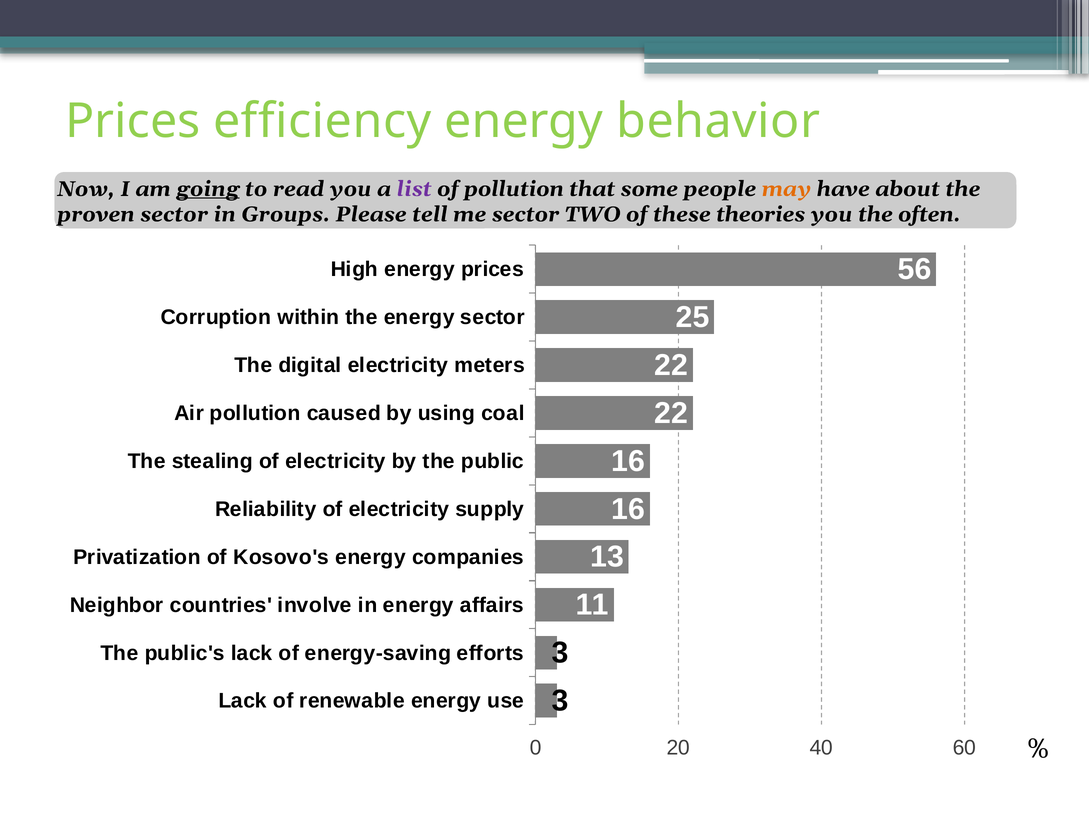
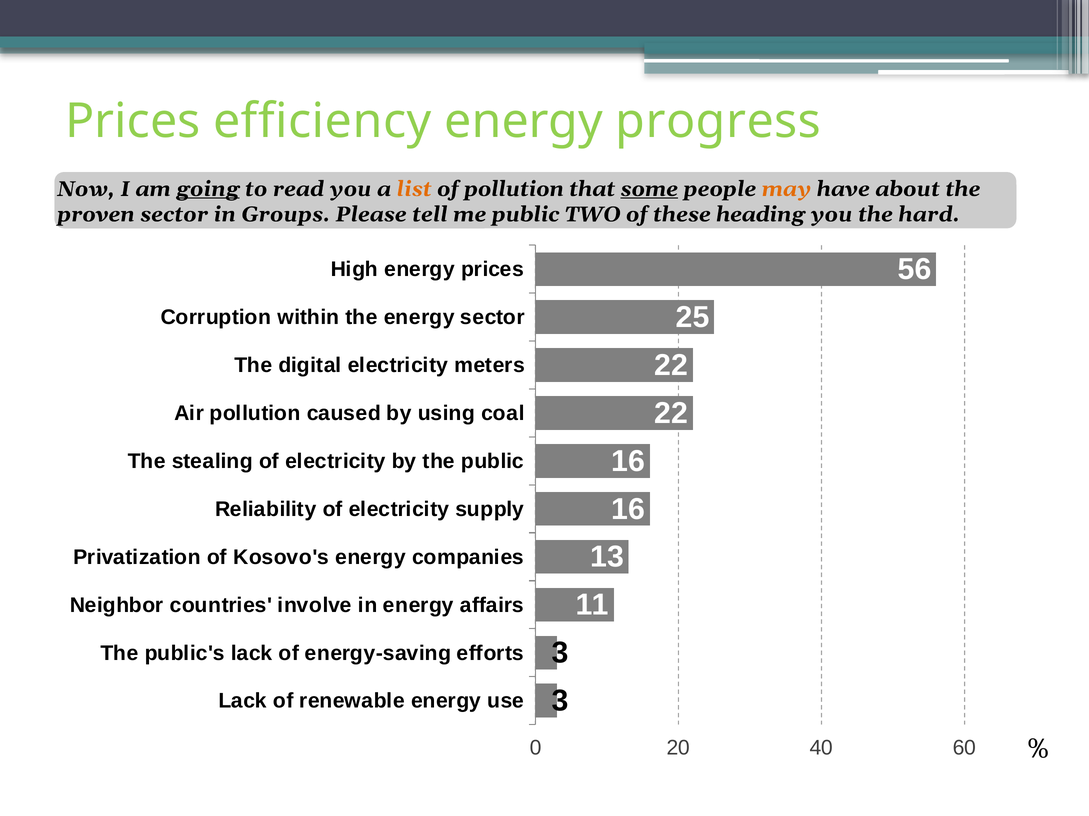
behavior: behavior -> progress (718, 121)
list colour: purple -> orange (414, 189)
some underline: none -> present (649, 189)
me sector: sector -> public (526, 215)
theories: theories -> heading (761, 215)
often: often -> hard (929, 215)
